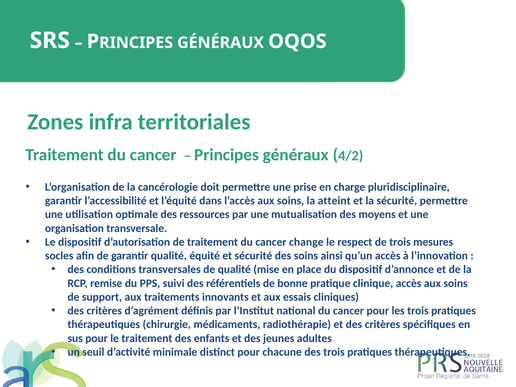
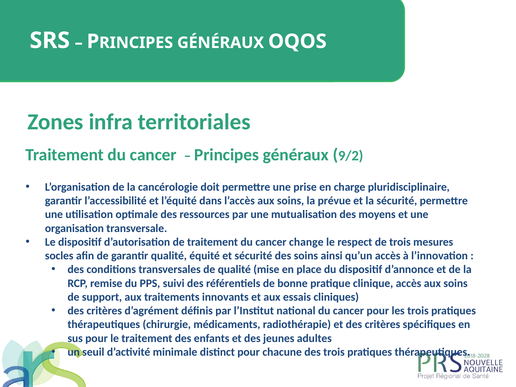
4/2: 4/2 -> 9/2 (351, 156)
atteint: atteint -> prévue (334, 201)
